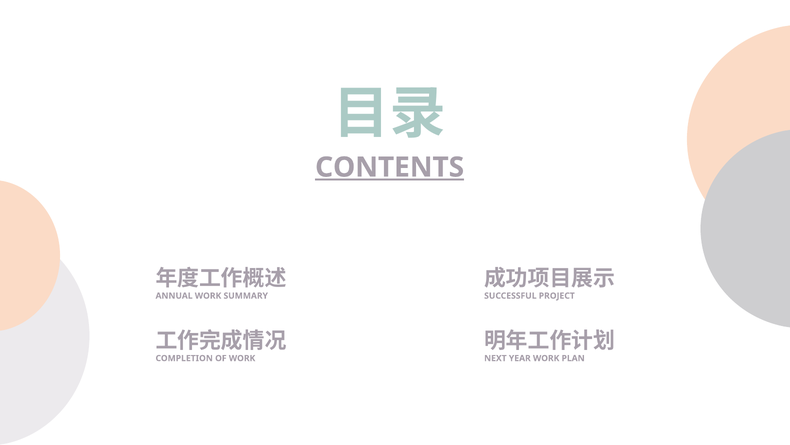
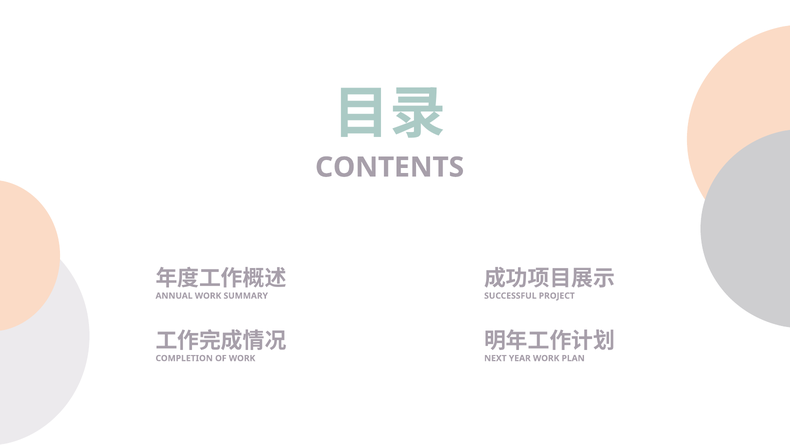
CONTENTS underline: present -> none (390, 167)
